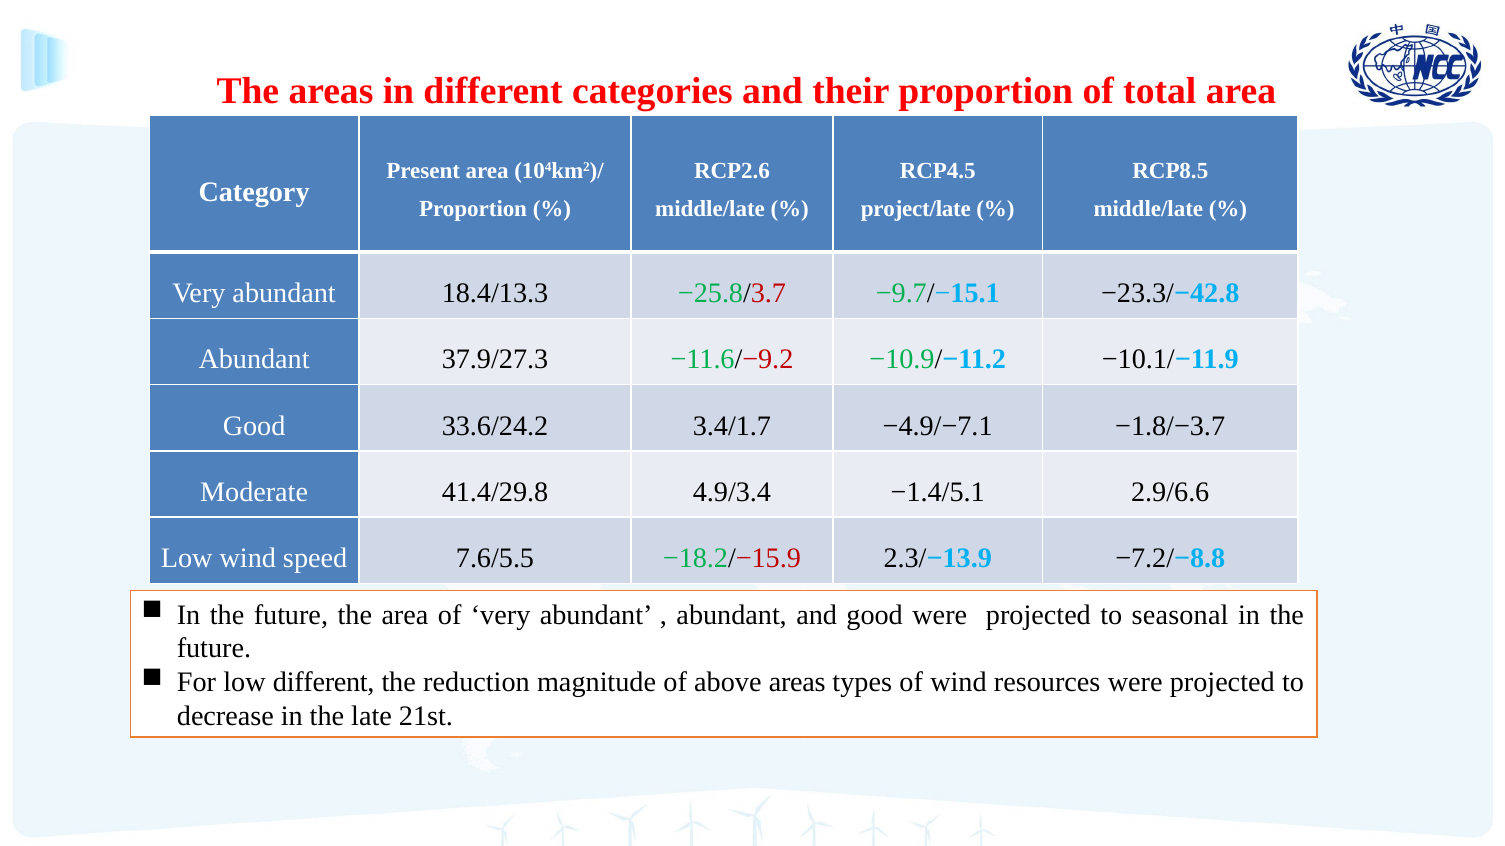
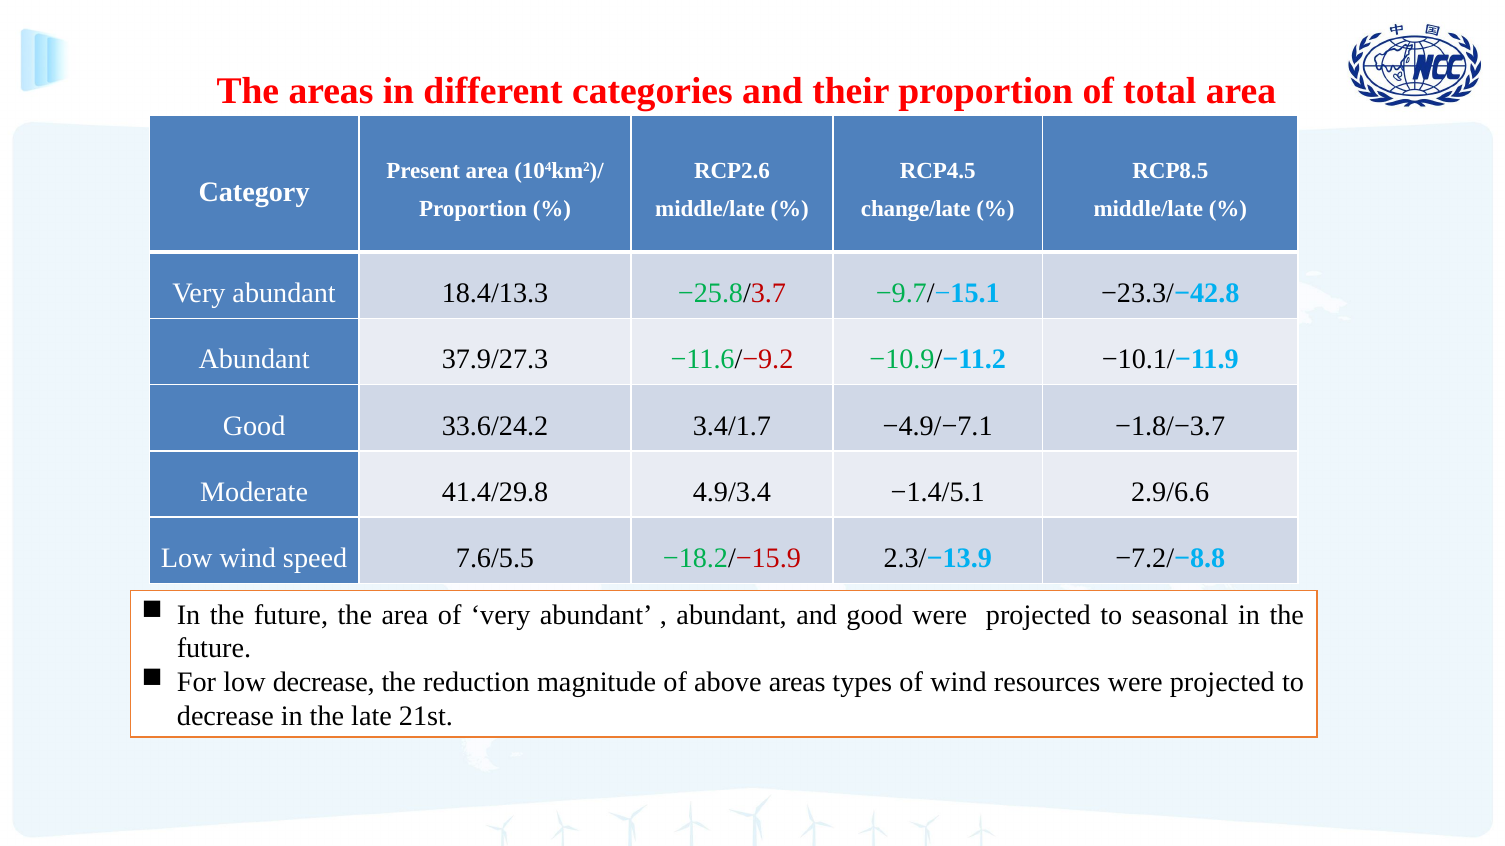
project/late: project/late -> change/late (916, 209)
low different: different -> decrease (324, 683)
